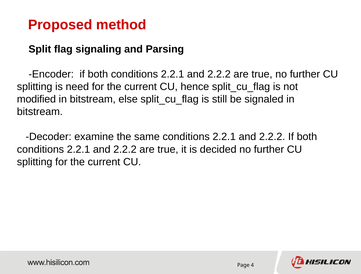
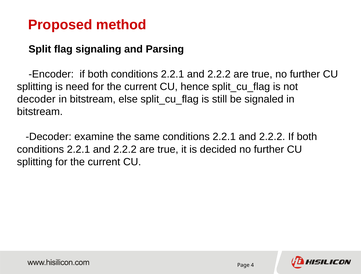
modified: modified -> decoder (36, 99)
